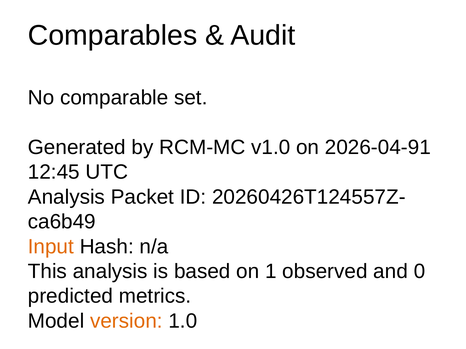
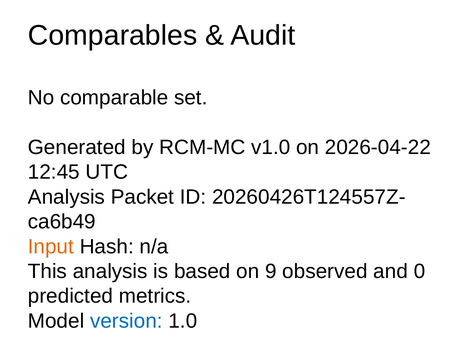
2026-04-91: 2026-04-91 -> 2026-04-22 (378, 147)
1: 1 -> 9 (271, 272)
version colour: orange -> blue (126, 321)
